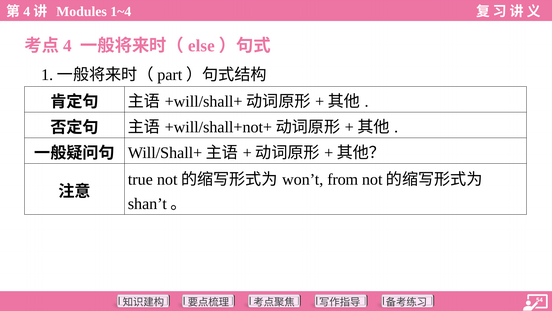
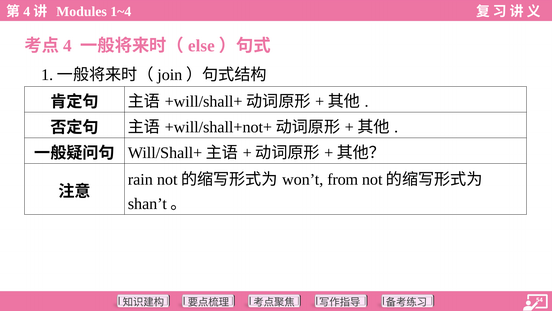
part: part -> join (170, 75)
true: true -> rain (140, 179)
